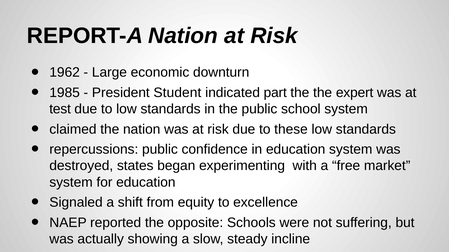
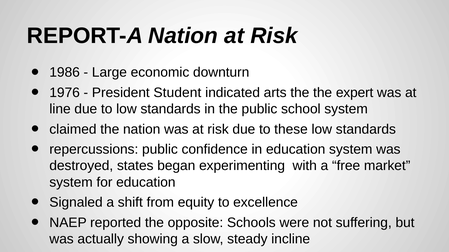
1962: 1962 -> 1986 (65, 73)
1985: 1985 -> 1976 (65, 93)
part: part -> arts (275, 93)
test: test -> line (60, 109)
